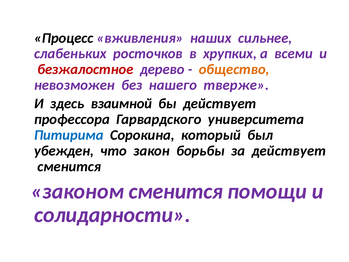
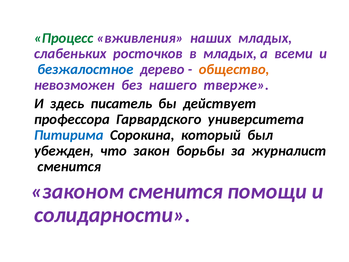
Процесс colour: black -> green (64, 38)
наших сильнее: сильнее -> младых (265, 38)
в хрупких: хрупких -> младых (230, 54)
безжалостное colour: red -> blue (85, 69)
взаимной: взаимной -> писатель (121, 104)
за действует: действует -> журналист (289, 151)
